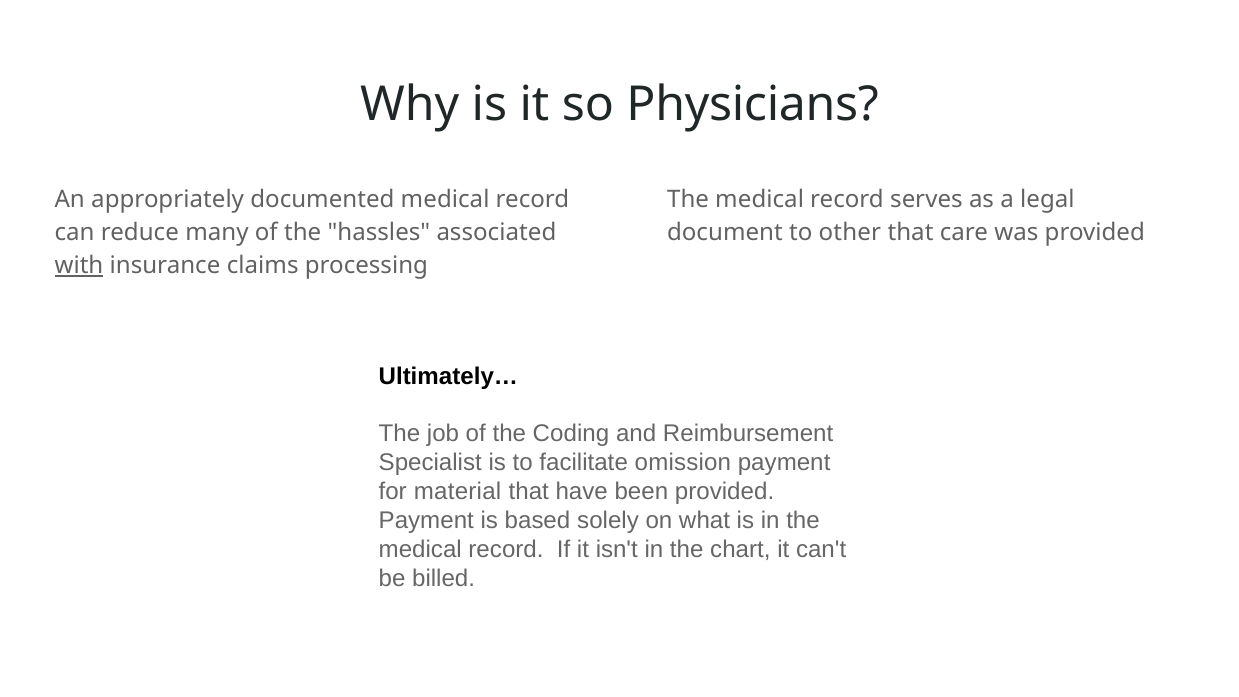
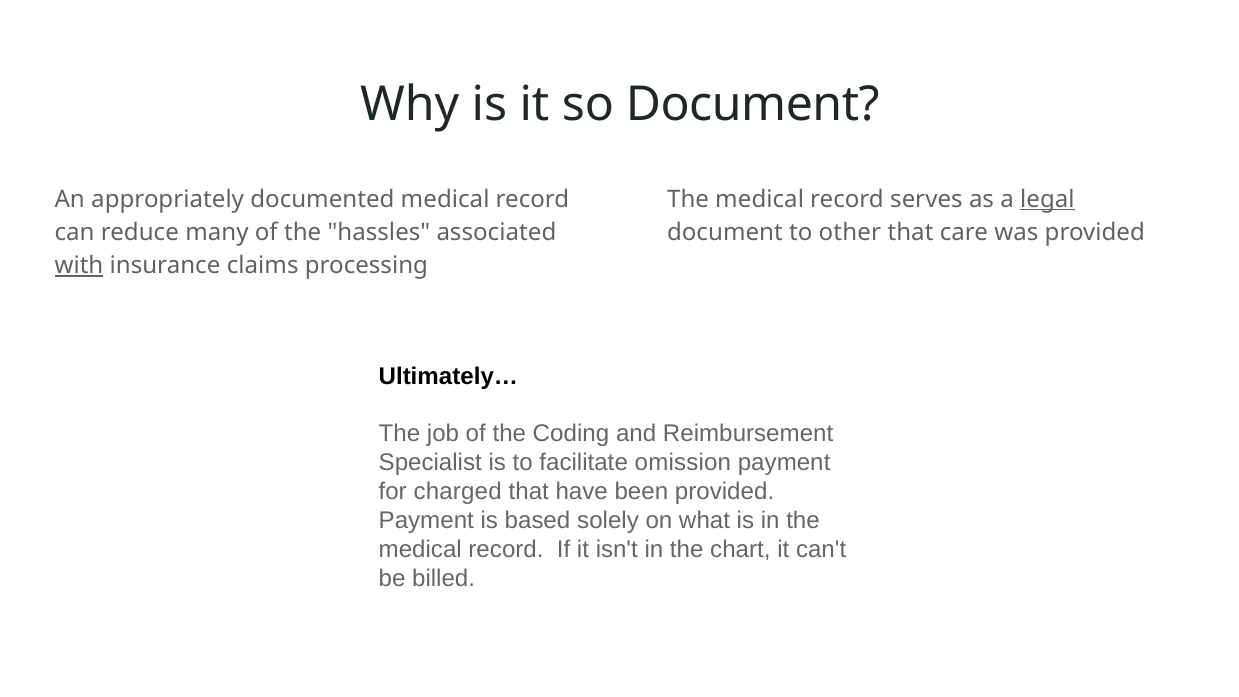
so Physicians: Physicians -> Document (753, 105)
legal underline: none -> present (1047, 199)
material: material -> charged (458, 492)
